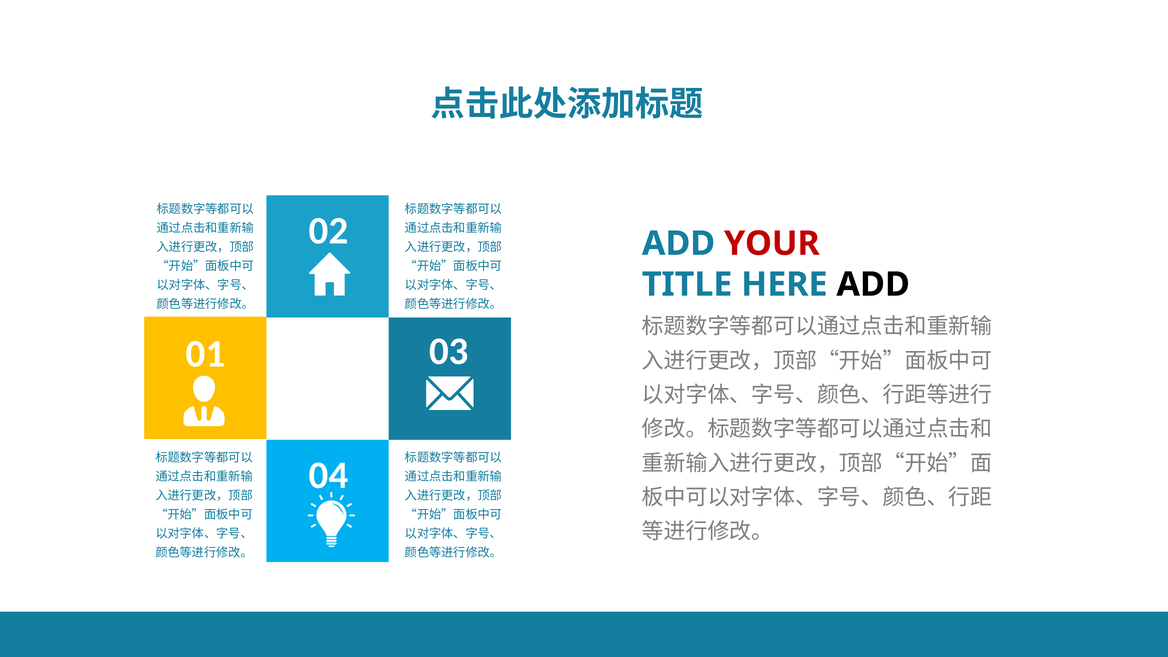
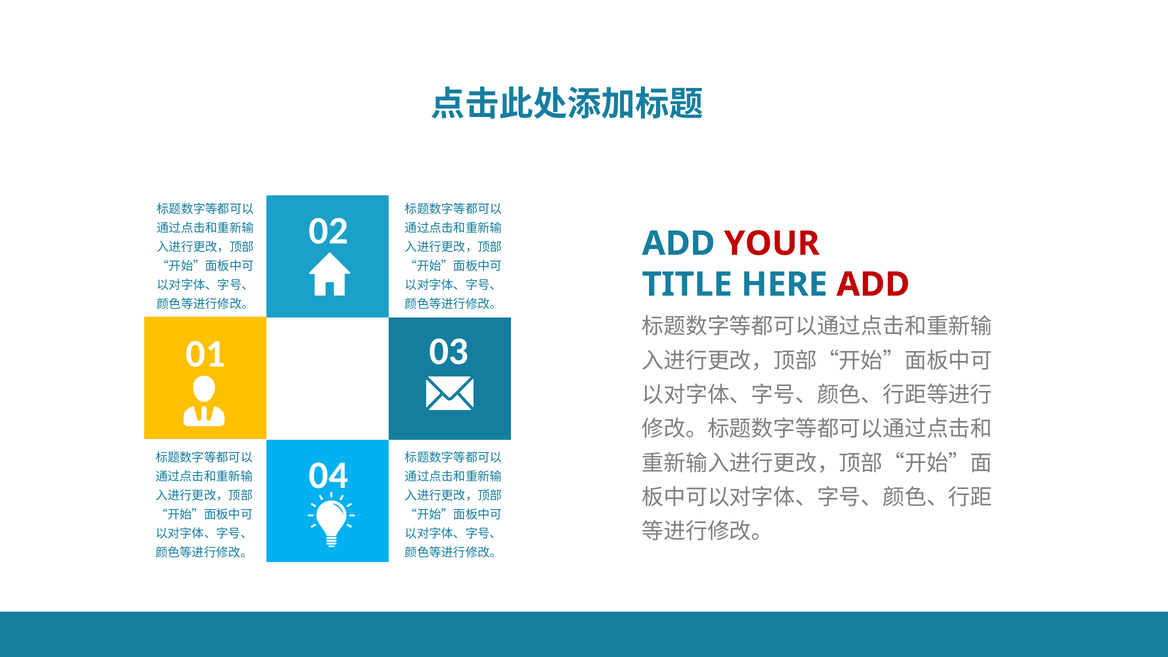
ADD colour: black -> red (873, 284)
